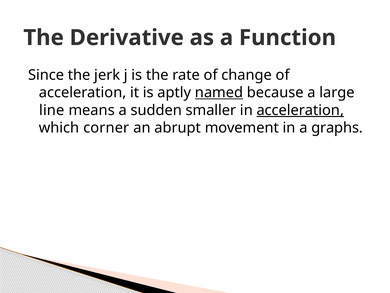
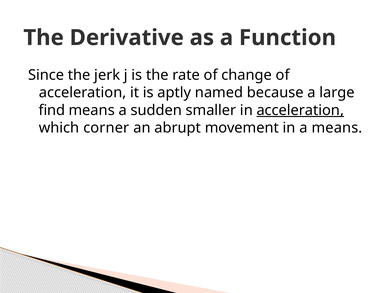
named underline: present -> none (219, 92)
line: line -> find (52, 110)
a graphs: graphs -> means (337, 128)
